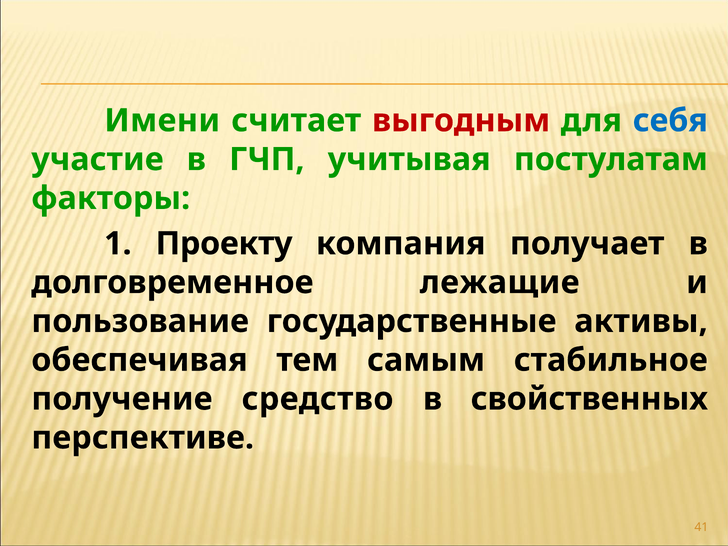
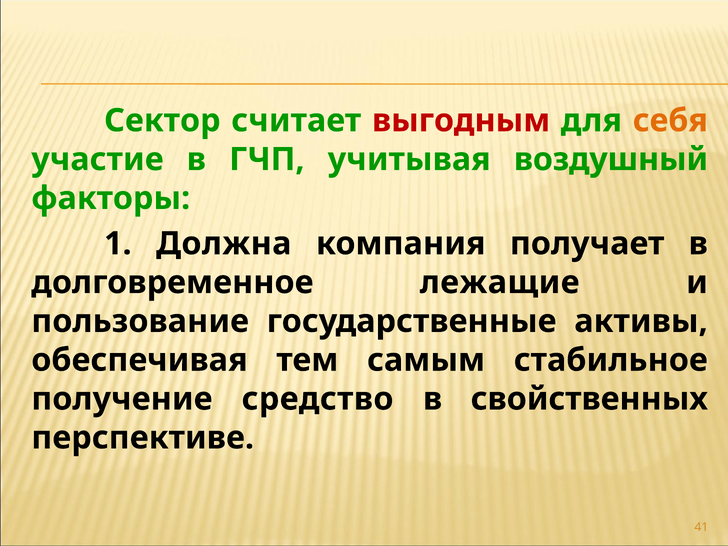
Имени: Имени -> Сектор (162, 121)
себя colour: blue -> orange (670, 121)
постулатам: постулатам -> воздушный (611, 159)
Проекту: Проекту -> Должна (224, 244)
